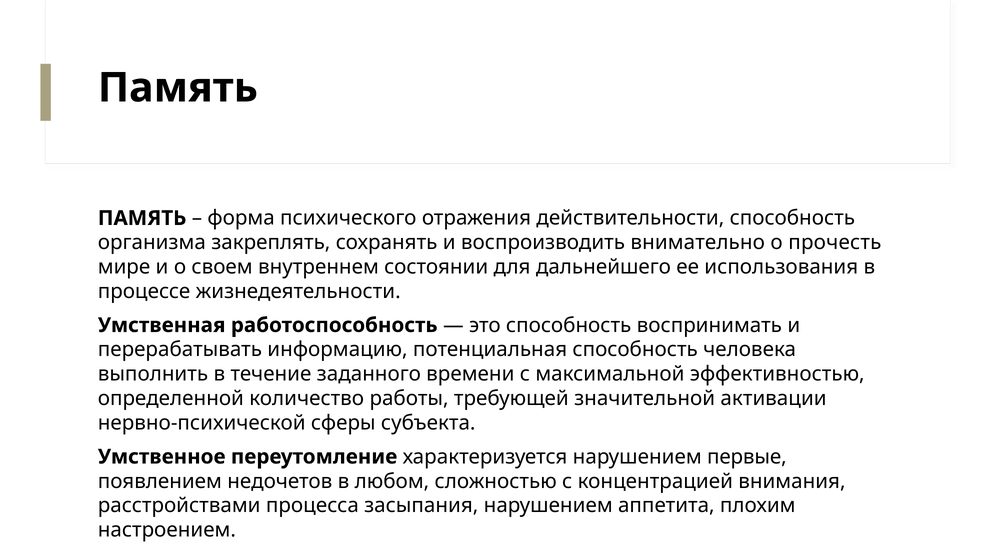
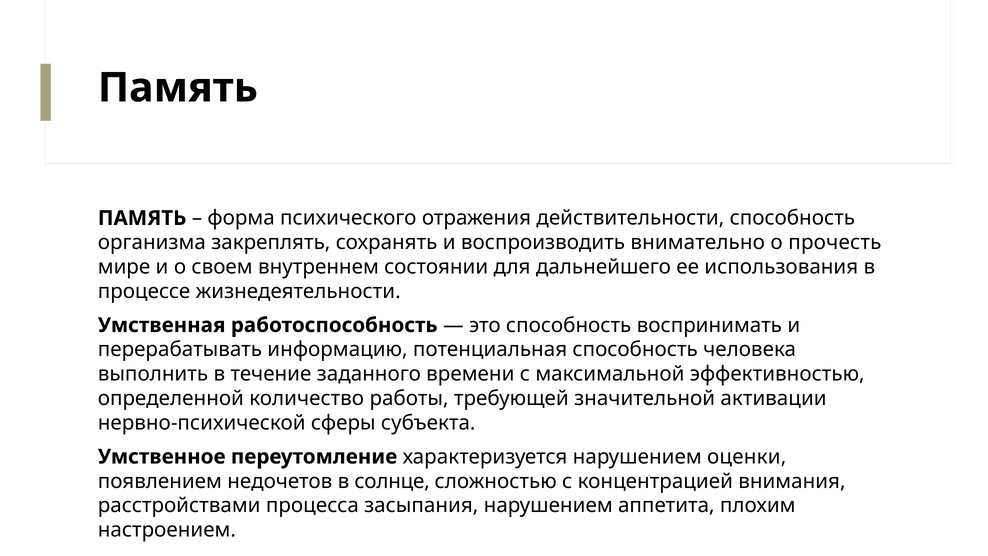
первые: первые -> оценки (747, 457)
любом: любом -> солнце (392, 481)
